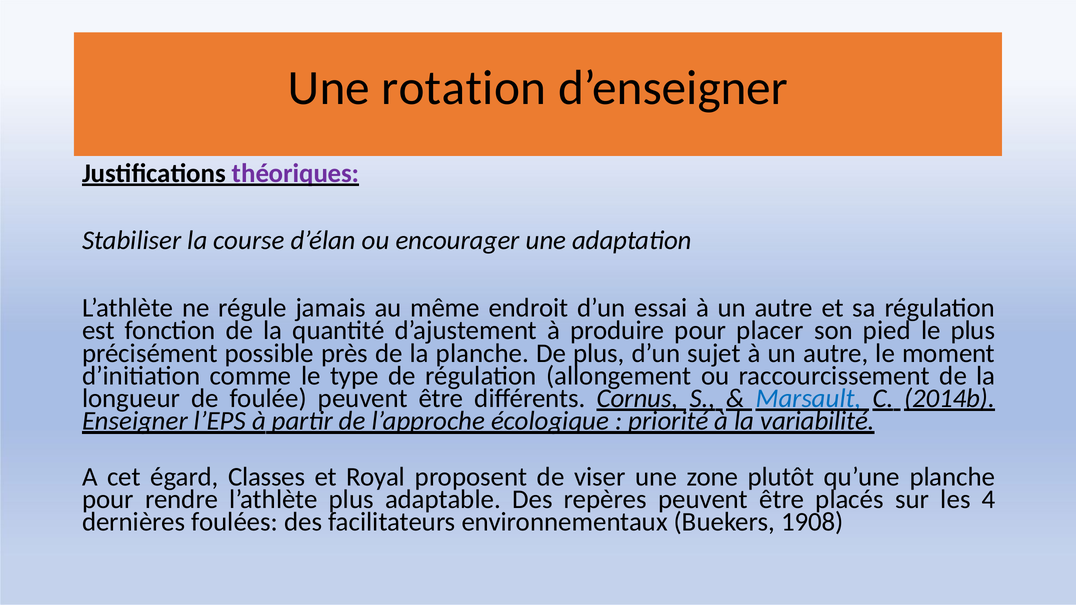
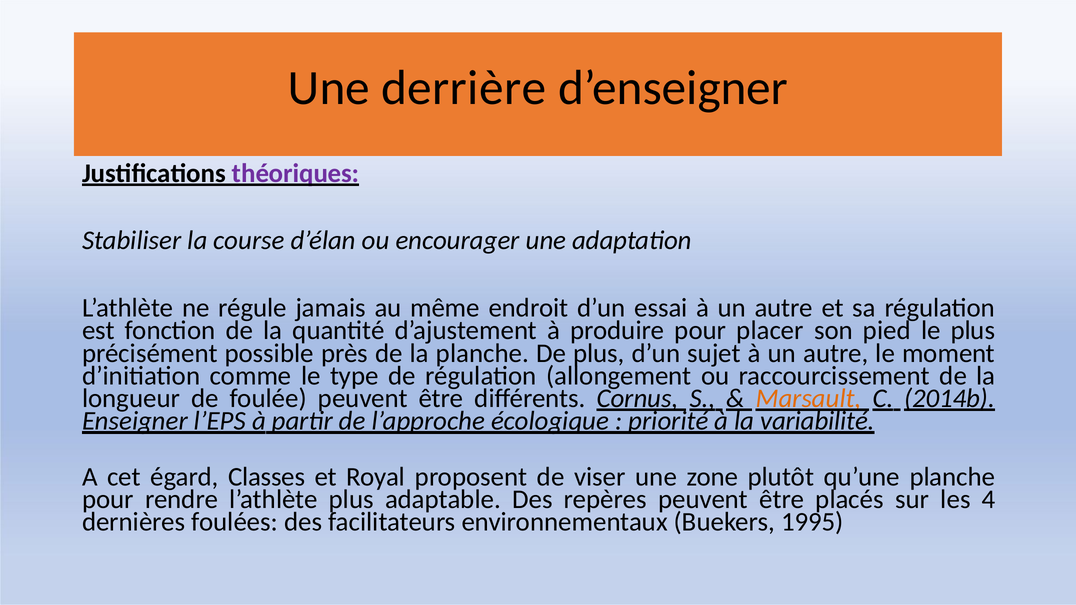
rotation: rotation -> derrière (464, 88)
Marsault colour: blue -> orange (808, 398)
1908: 1908 -> 1995 (812, 522)
